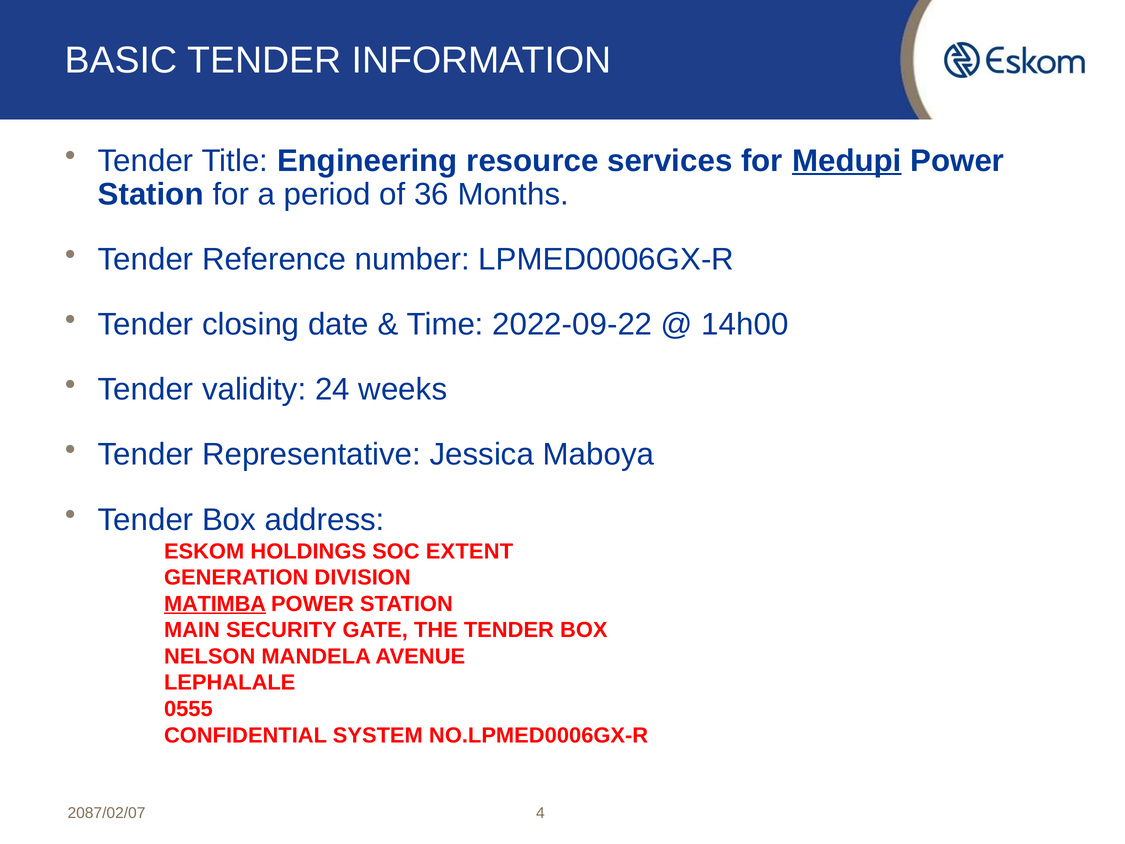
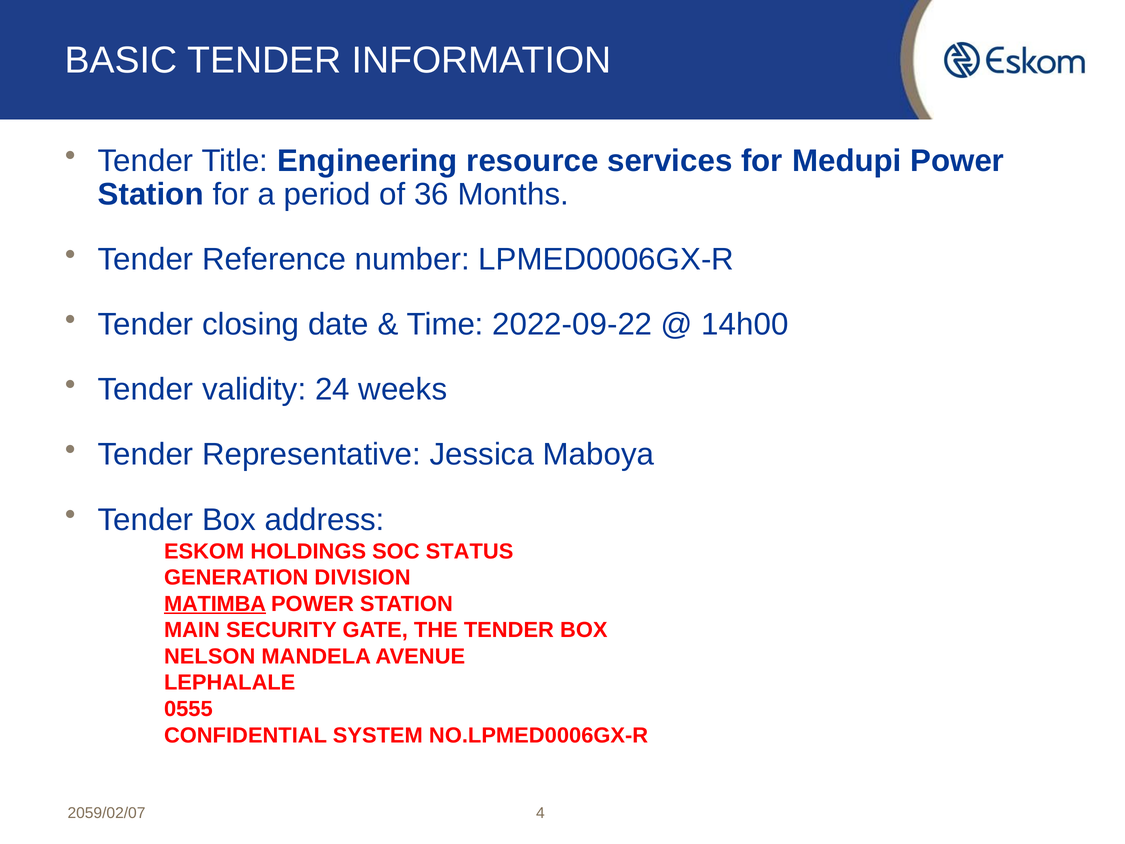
Medupi underline: present -> none (847, 161)
EXTENT: EXTENT -> STATUS (470, 551)
2087/02/07: 2087/02/07 -> 2059/02/07 (106, 813)
